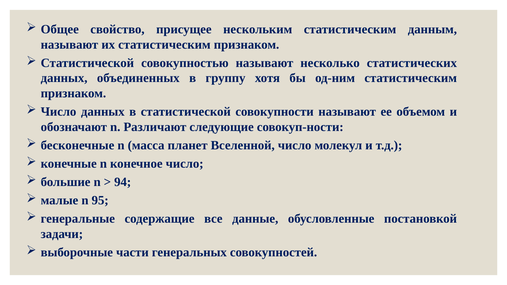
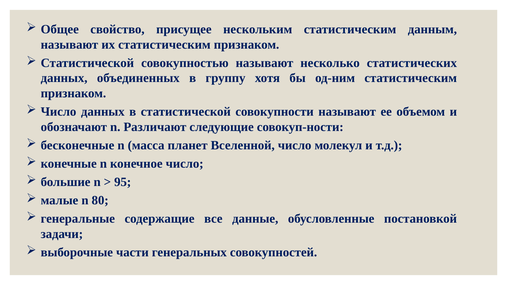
94: 94 -> 95 (123, 182)
95: 95 -> 80 (100, 201)
